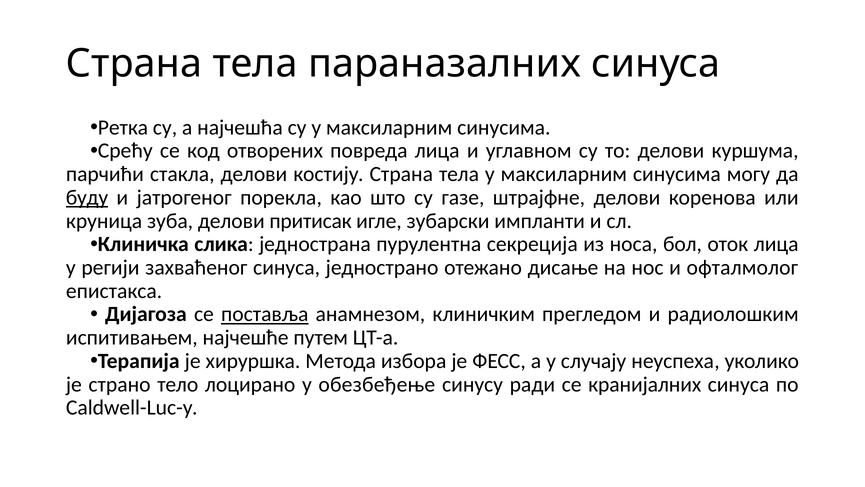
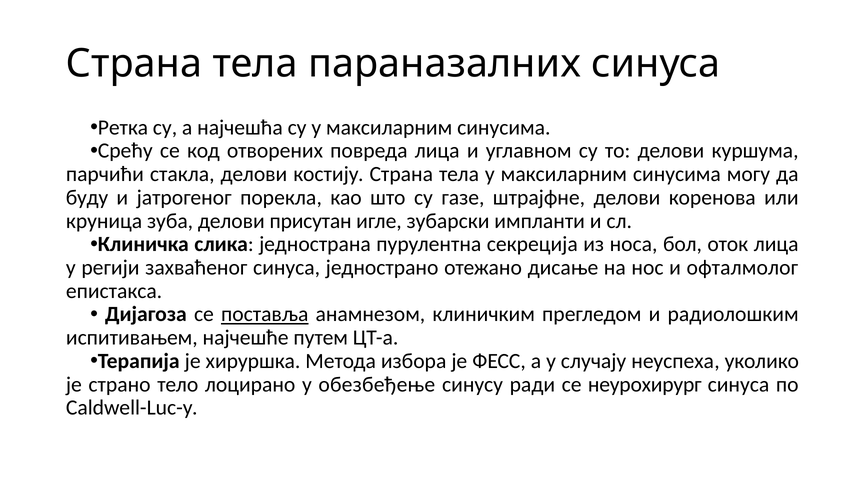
буду underline: present -> none (87, 197)
притисак: притисак -> присутан (311, 221)
кранијалних: кранијалних -> неурохирург (645, 384)
